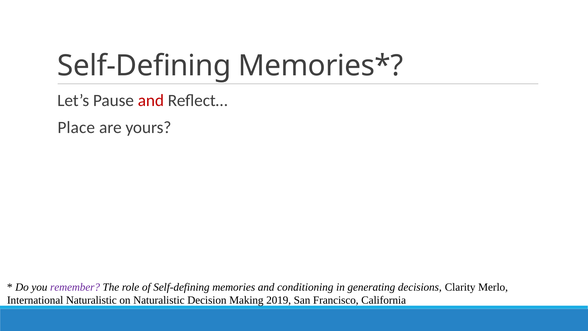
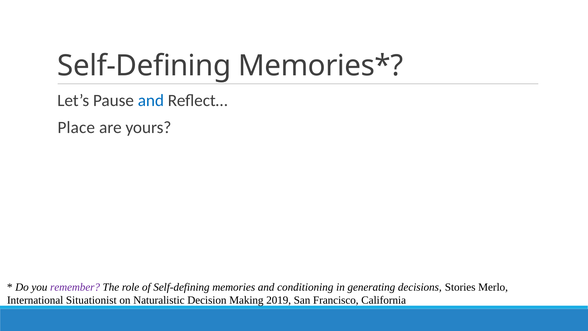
and colour: red -> blue (151, 100)
Clarity: Clarity -> Stories (460, 287)
International Naturalistic: Naturalistic -> Situationist (91, 300)
